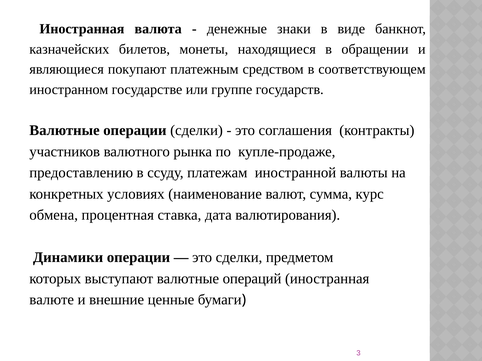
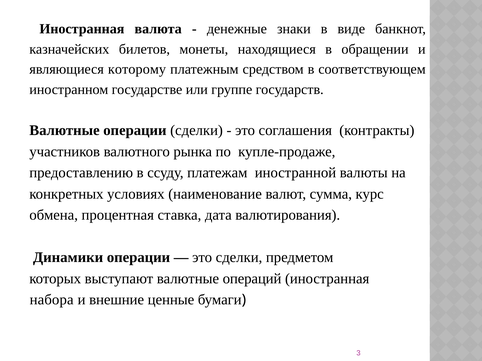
покупают: покупают -> которому (137, 69)
валюте: валюте -> набора (52, 300)
